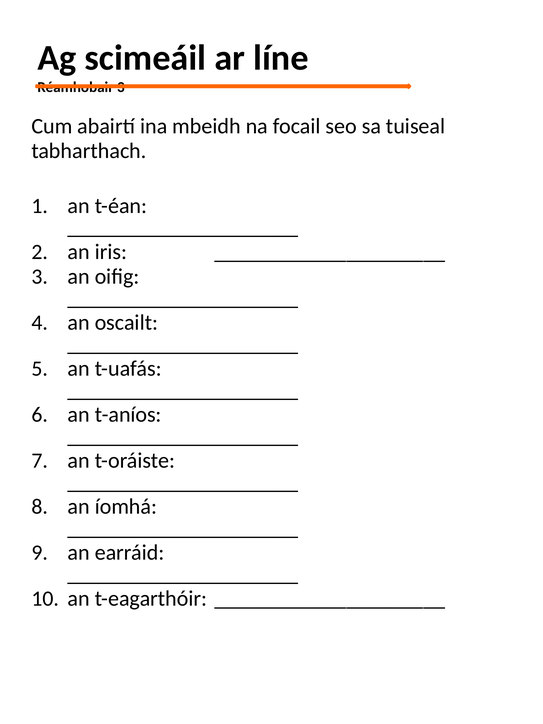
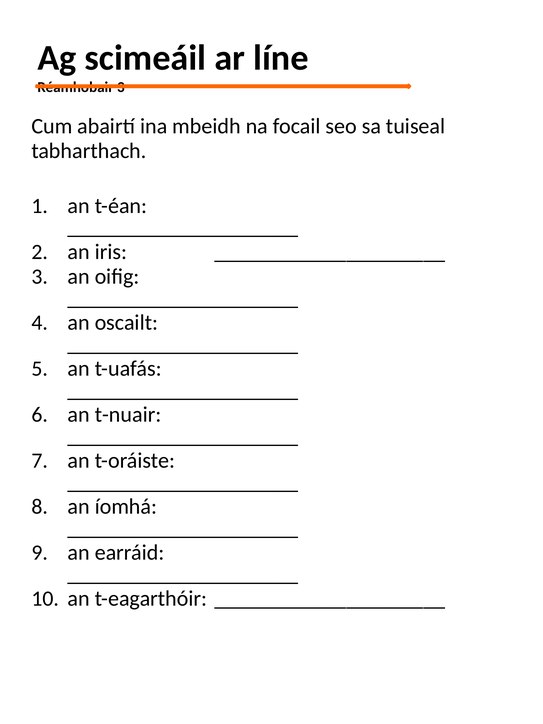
t-aníos: t-aníos -> t-nuair (128, 415)
